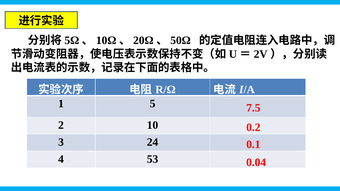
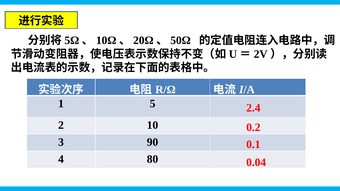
7.5: 7.5 -> 2.4 (253, 108)
24: 24 -> 90 (153, 142)
53: 53 -> 80 (153, 159)
